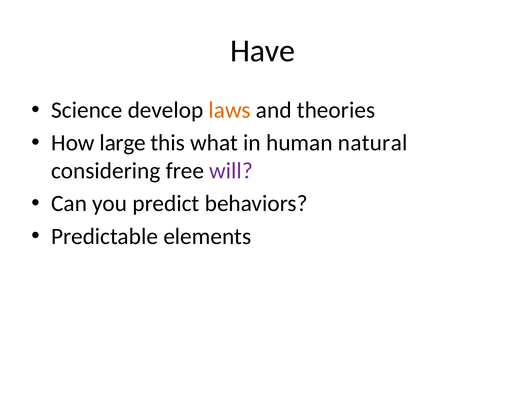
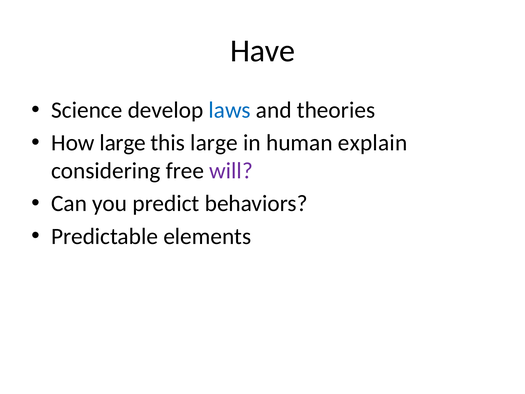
laws colour: orange -> blue (230, 110)
this what: what -> large (214, 143)
natural: natural -> explain (373, 143)
